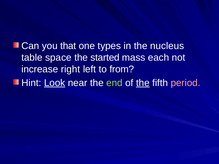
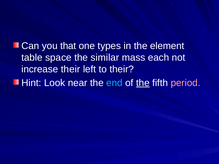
nucleus: nucleus -> element (167, 46)
started: started -> similar (105, 58)
increase right: right -> their (71, 69)
to from: from -> their (122, 69)
Look underline: present -> none (55, 83)
end colour: light green -> light blue (114, 83)
